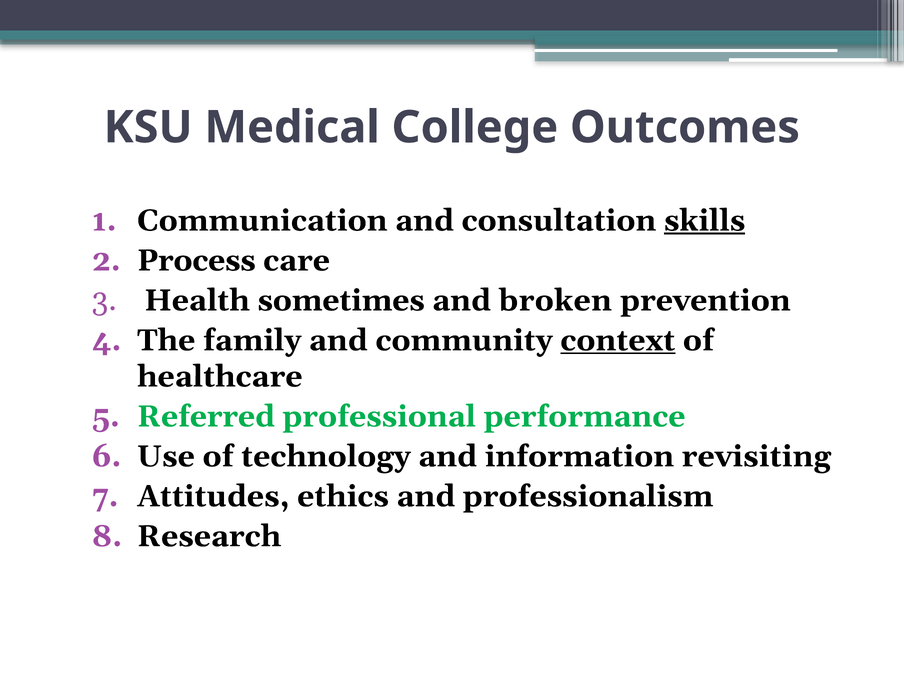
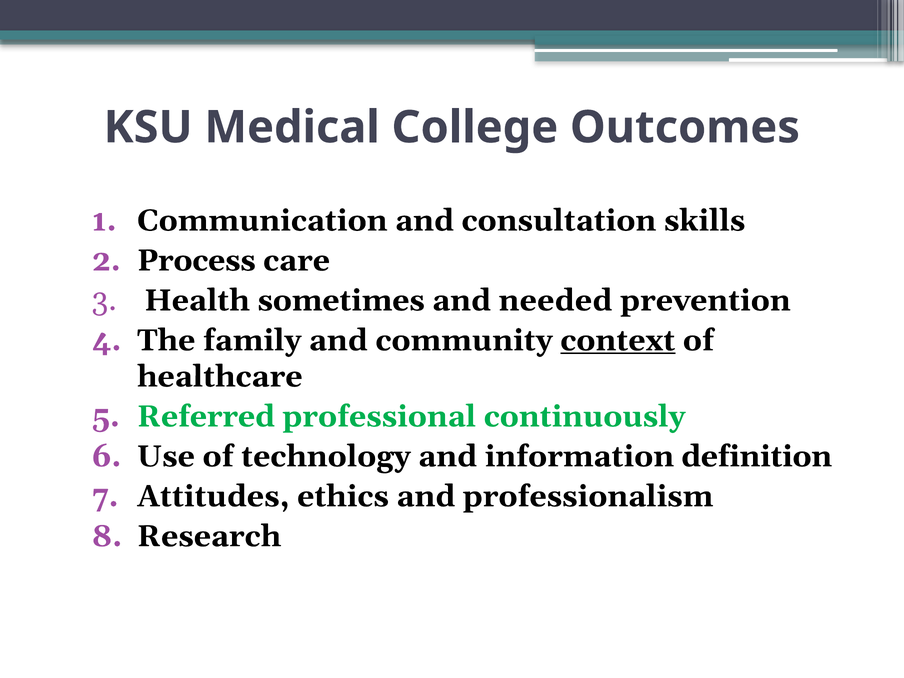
skills underline: present -> none (705, 221)
broken: broken -> needed (555, 300)
performance: performance -> continuously (585, 416)
revisiting: revisiting -> definition (757, 456)
